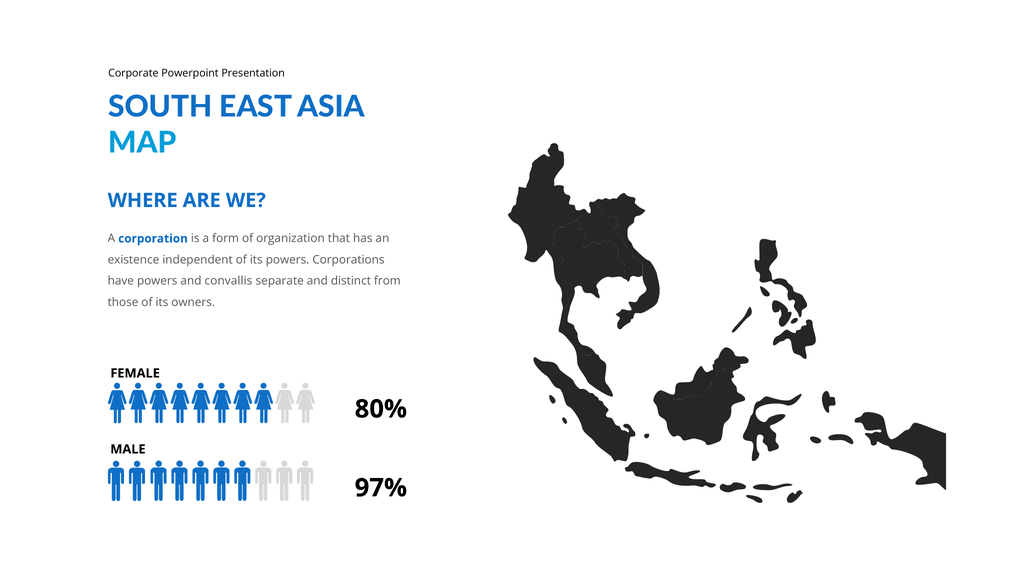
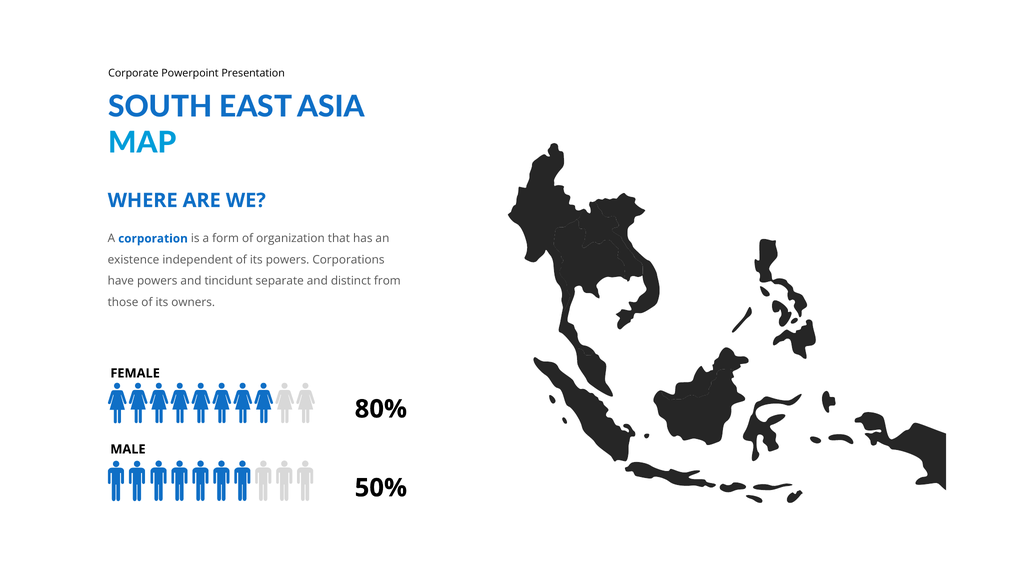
convallis: convallis -> tincidunt (229, 281)
97%: 97% -> 50% (381, 488)
